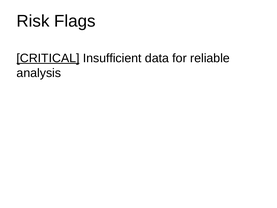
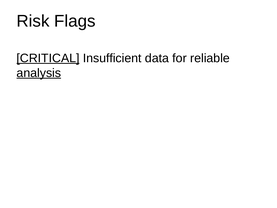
analysis underline: none -> present (39, 73)
